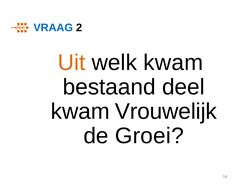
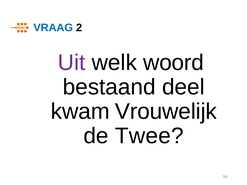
Uit colour: orange -> purple (72, 63)
welk kwam: kwam -> woord (173, 63)
Groei: Groei -> Twee (149, 136)
